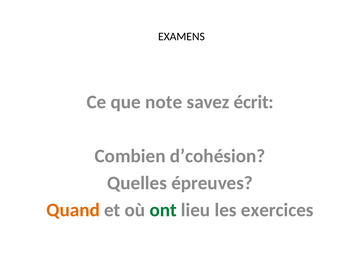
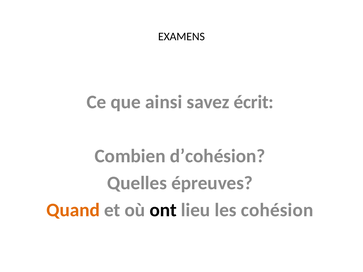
note: note -> ainsi (164, 102)
ont colour: green -> black (163, 210)
exercices: exercices -> cohésion (277, 210)
